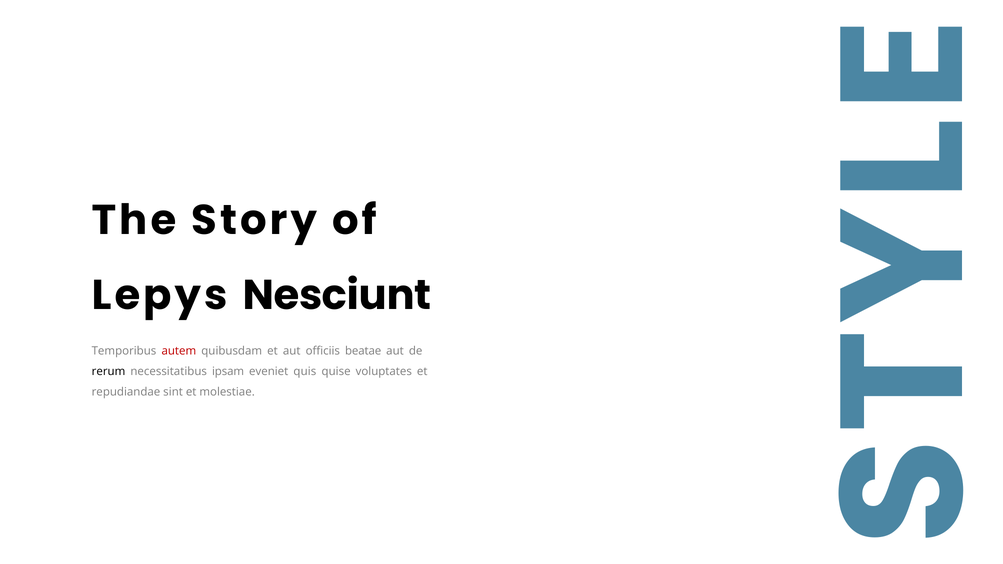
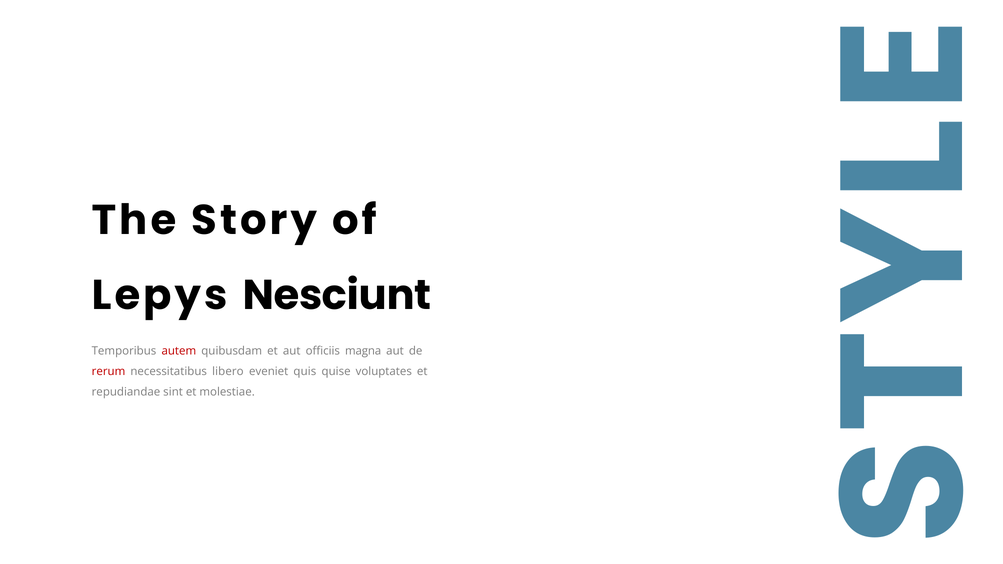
beatae: beatae -> magna (363, 351)
rerum colour: black -> red (108, 372)
ipsam: ipsam -> libero (228, 372)
